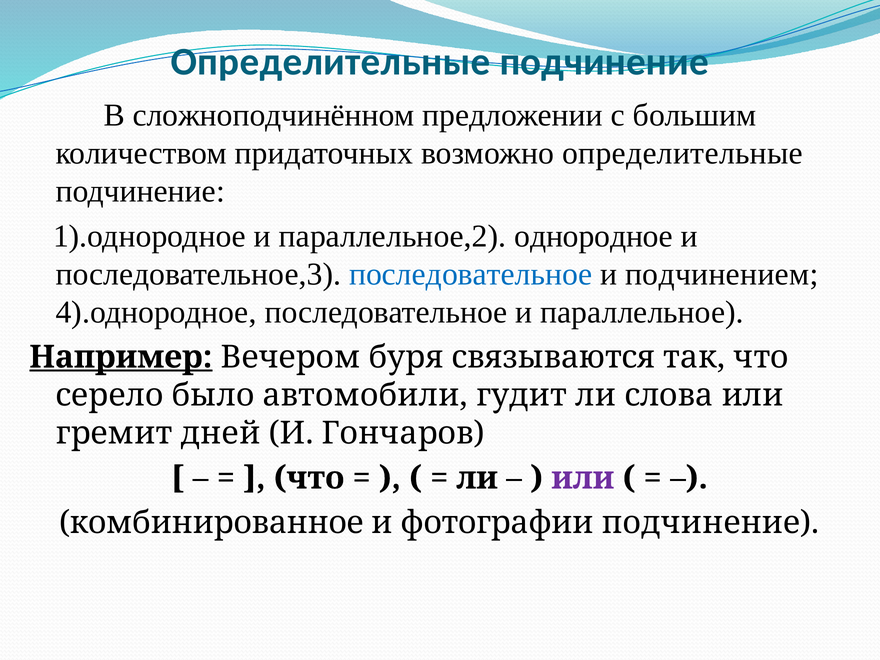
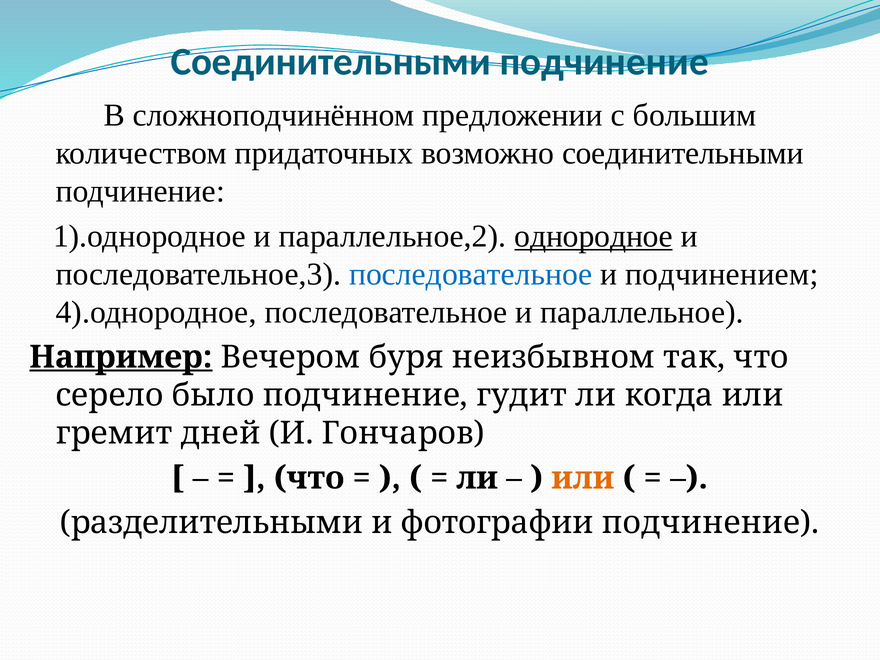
Определительные: Определительные -> Соединительными (331, 62)
возможно определительные: определительные -> соединительными (683, 153)
однородное underline: none -> present (594, 236)
связываются: связываются -> неизбывном (554, 357)
было автомобили: автомобили -> подчинение (365, 395)
слова: слова -> когда (669, 395)
или colour: purple -> orange (583, 478)
комбинированное: комбинированное -> разделительными (211, 523)
